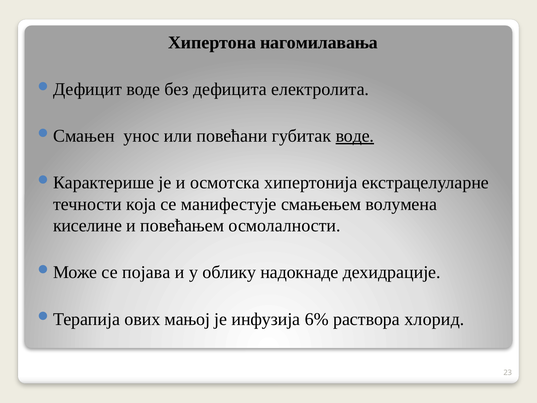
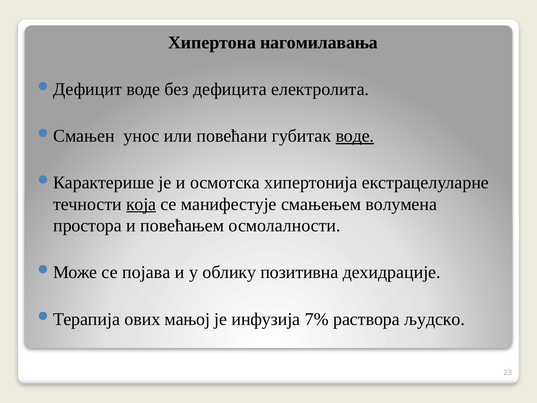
која underline: none -> present (141, 204)
киселине: киселине -> простора (87, 226)
надокнаде: надокнаде -> позитивна (299, 272)
6%: 6% -> 7% (317, 319)
хлорид: хлорид -> људско (435, 319)
